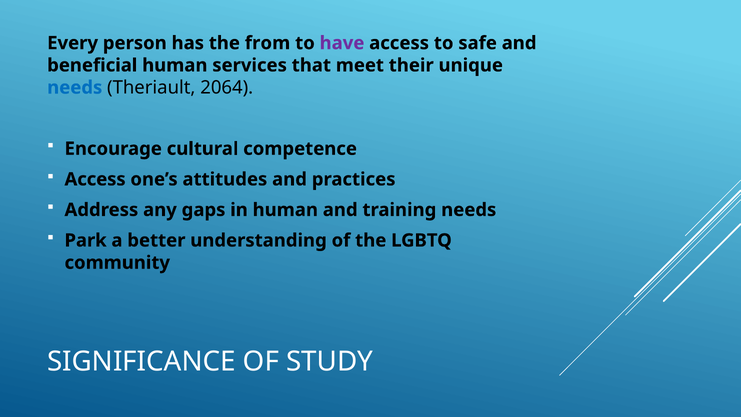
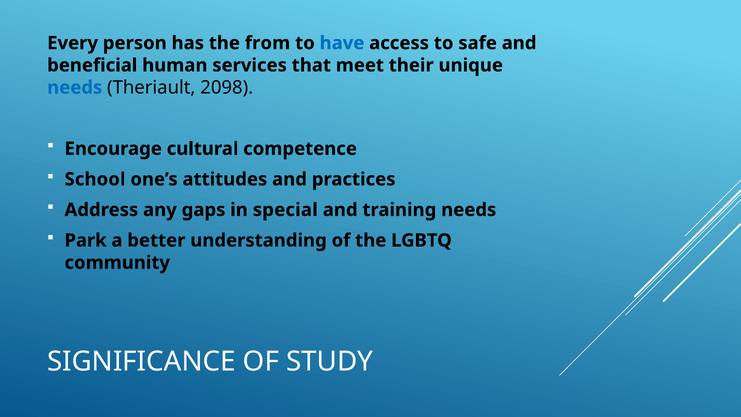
have colour: purple -> blue (342, 43)
2064: 2064 -> 2098 (227, 88)
Access: Access -> School (95, 179)
in human: human -> special (285, 210)
